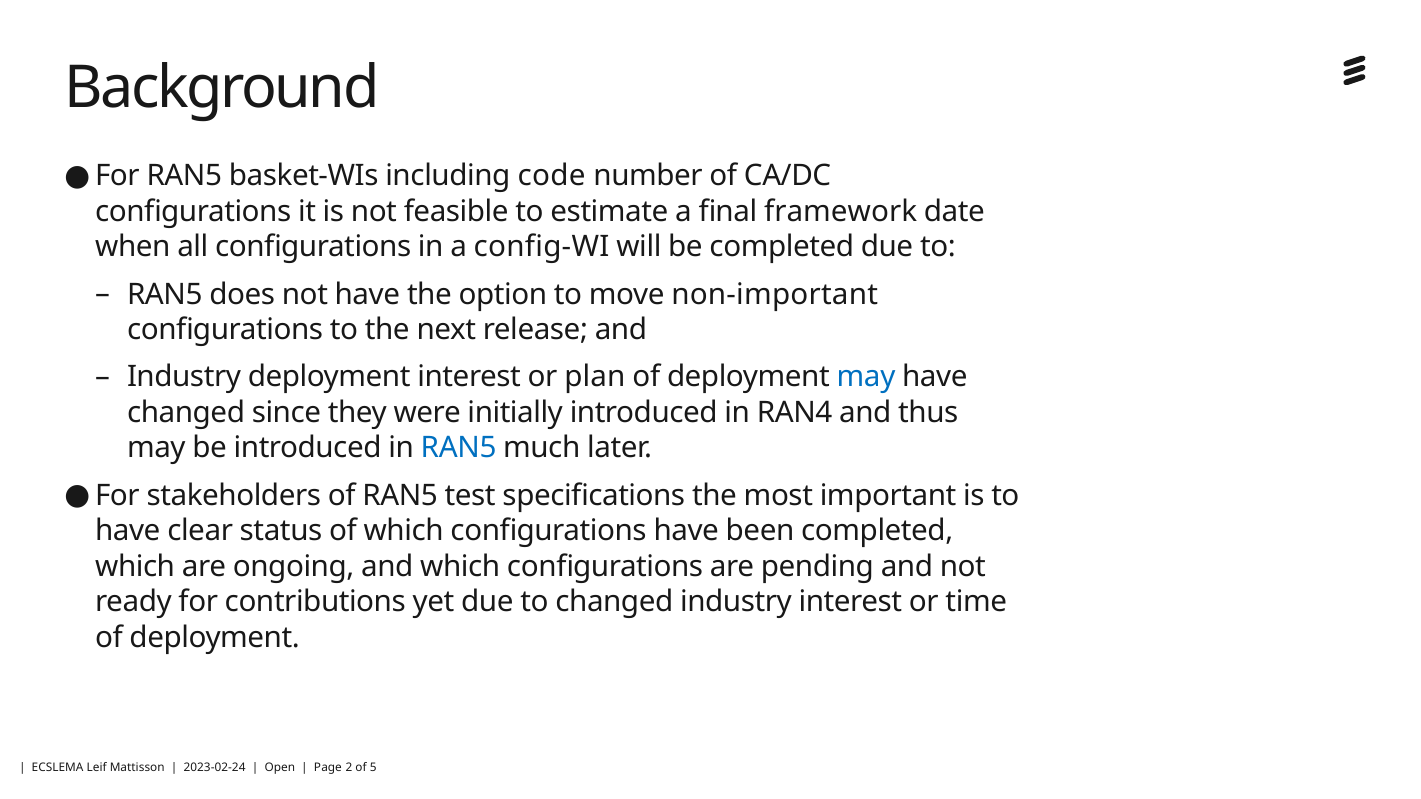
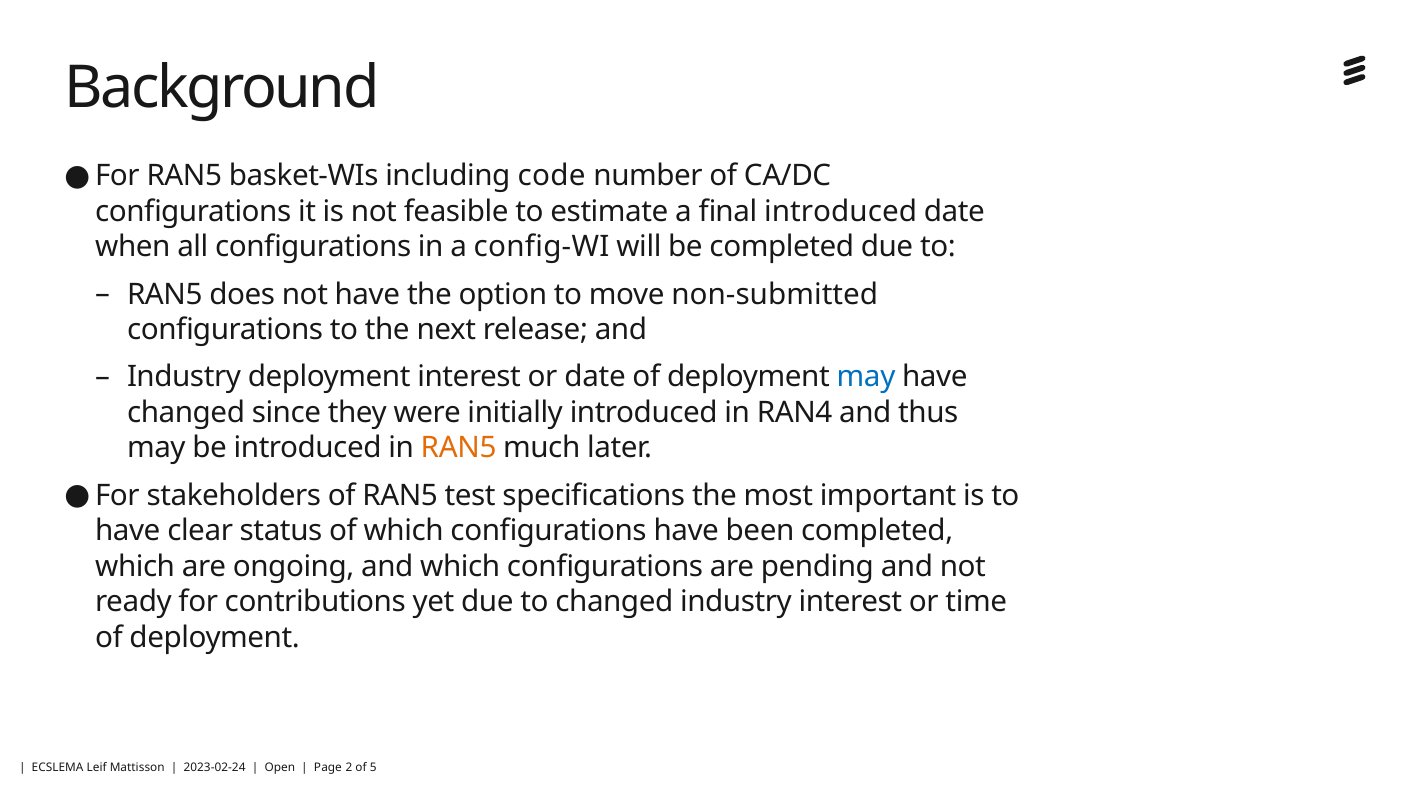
final framework: framework -> introduced (841, 211)
non-important: non-important -> non-submitted (775, 294)
or plan: plan -> date (595, 377)
RAN5 colour: blue -> orange (459, 448)
